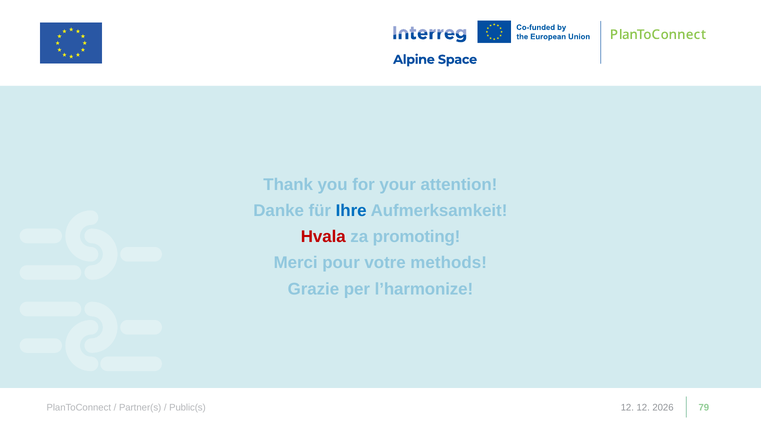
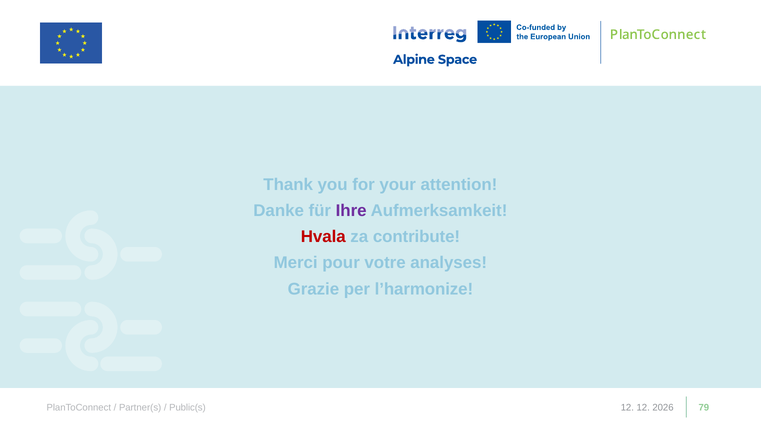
Ihre colour: blue -> purple (351, 211)
promoting: promoting -> contribute (416, 237)
methods: methods -> analyses (449, 263)
